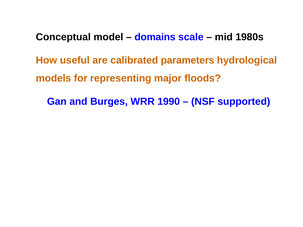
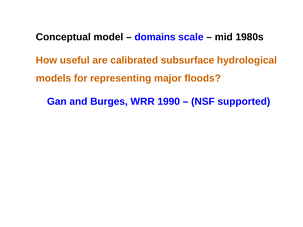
parameters: parameters -> subsurface (188, 60)
